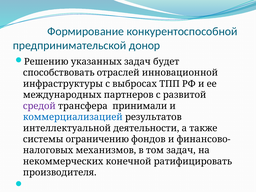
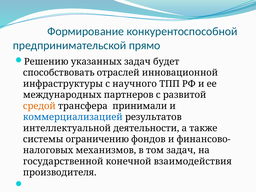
донор: донор -> прямо (145, 45)
выбросах: выбросах -> научного (135, 84)
средой colour: purple -> orange (39, 106)
некоммерческих: некоммерческих -> государственной (63, 161)
ратифицировать: ратифицировать -> взаимодействия (193, 161)
